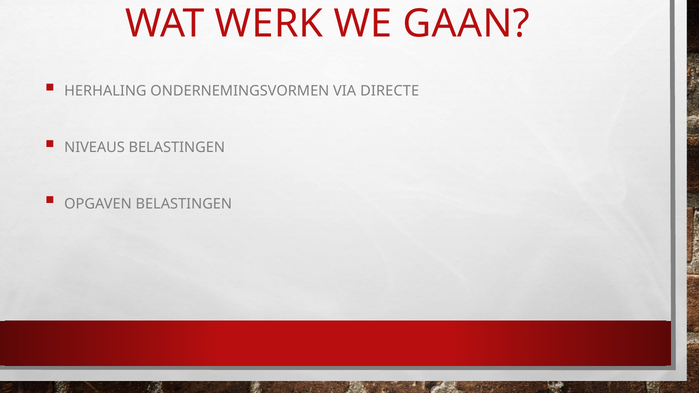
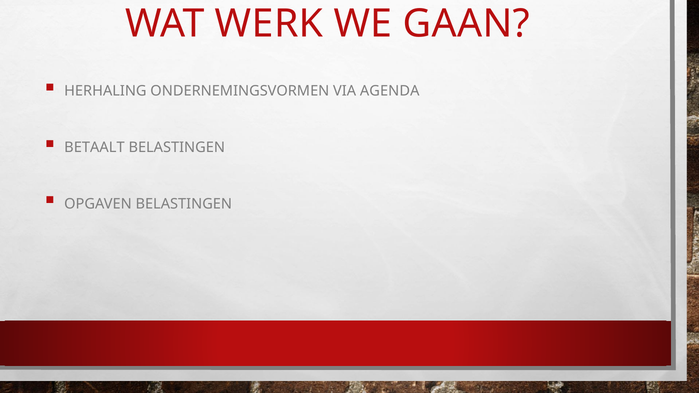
DIRECTE: DIRECTE -> AGENDA (390, 91)
NIVEAUS: NIVEAUS -> BETAALT (94, 148)
